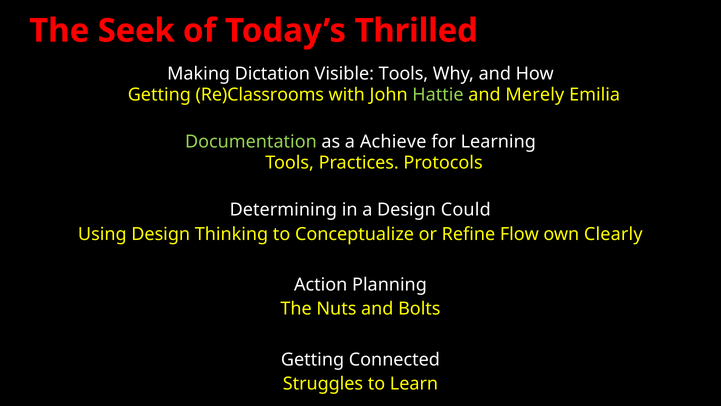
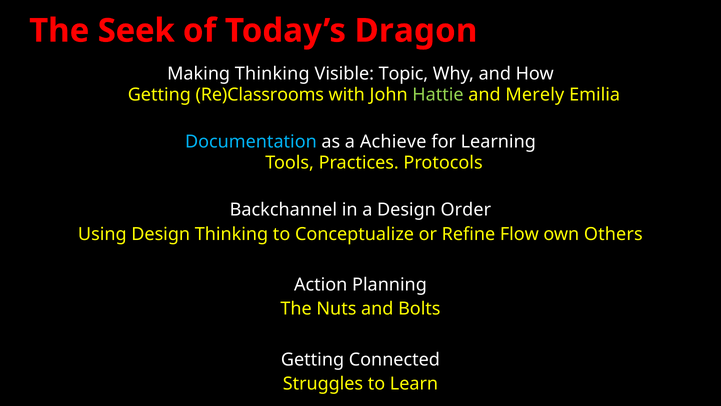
Thrilled: Thrilled -> Dragon (416, 31)
Making Dictation: Dictation -> Thinking (272, 74)
Visible Tools: Tools -> Topic (403, 74)
Documentation colour: light green -> light blue (251, 142)
Determining: Determining -> Backchannel (283, 210)
Could: Could -> Order (466, 210)
Clearly: Clearly -> Others (613, 234)
